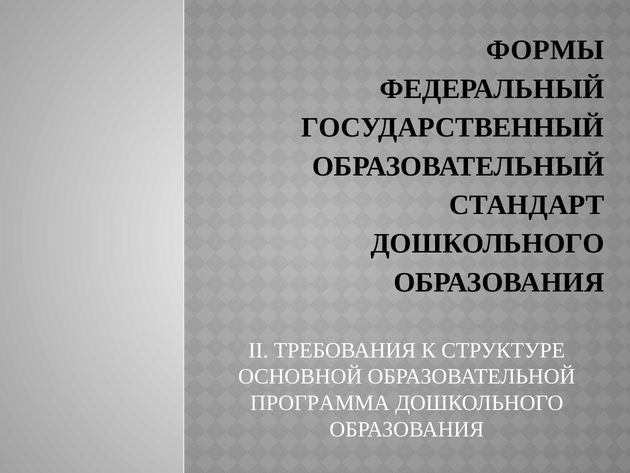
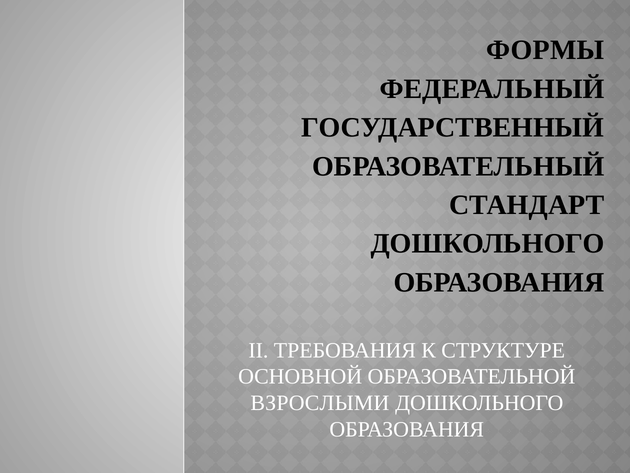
ПРОГРАММА: ПРОГРАММА -> ВЗРОСЛЫМИ (320, 403)
